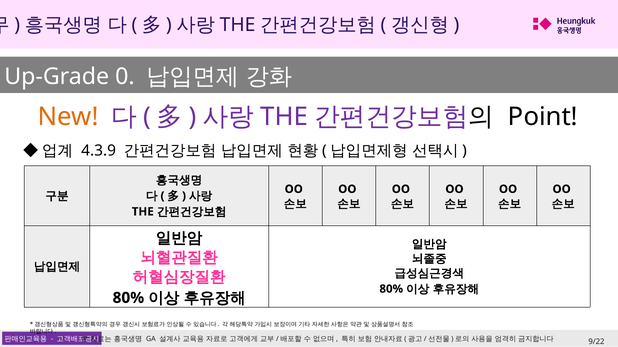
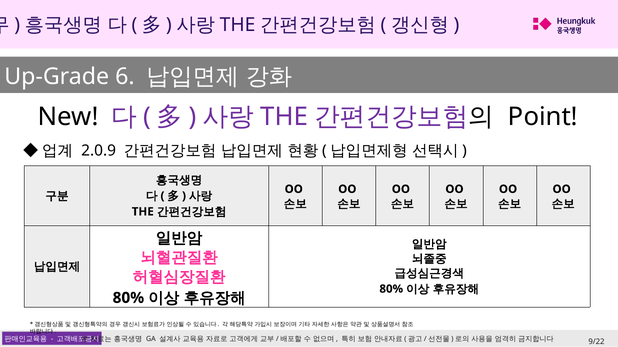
0: 0 -> 6 (125, 77)
New colour: orange -> black (68, 117)
4.3.9: 4.3.9 -> 2.0.9 (99, 151)
